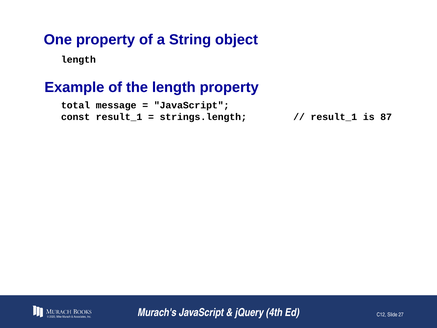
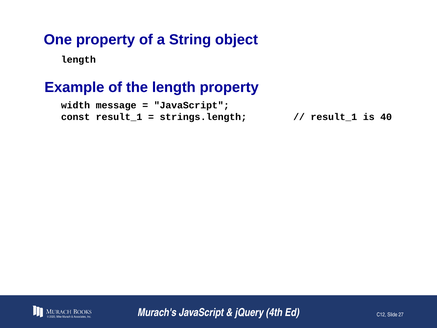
total: total -> width (76, 105)
87: 87 -> 40 (386, 117)
